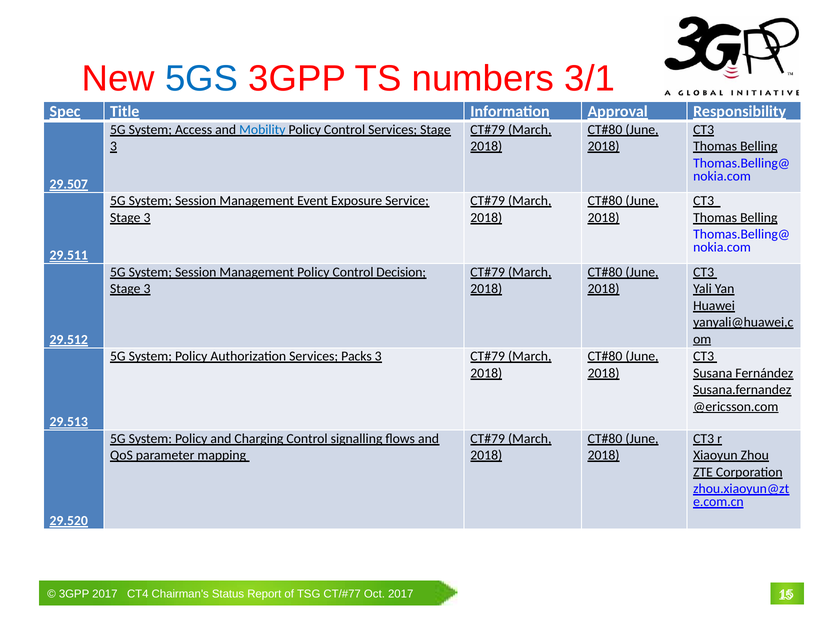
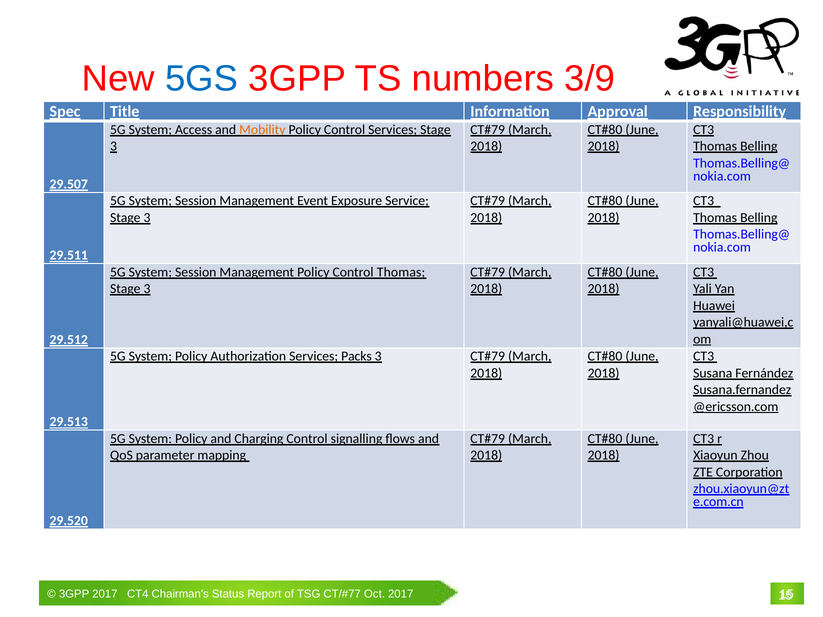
3/1: 3/1 -> 3/9 (590, 79)
Mobility colour: blue -> orange (262, 130)
Control Decision: Decision -> Thomas (401, 272)
